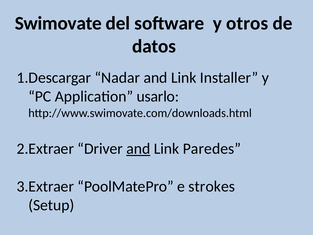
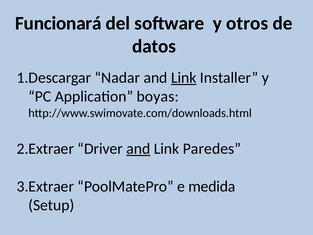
Swimovate: Swimovate -> Funcionará (58, 23)
Link underline: none -> present (184, 78)
usarlo: usarlo -> boyas (158, 96)
strokes: strokes -> medida (212, 186)
